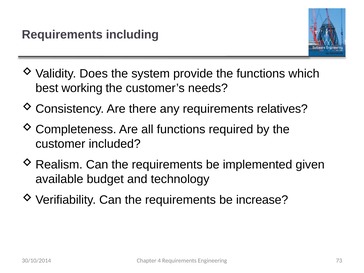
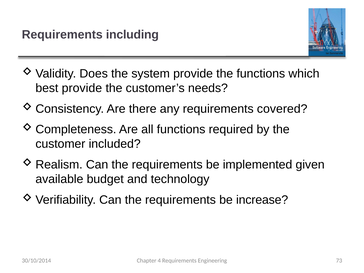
best working: working -> provide (82, 88)
relatives: relatives -> covered (282, 109)
